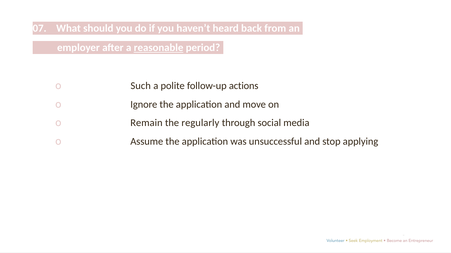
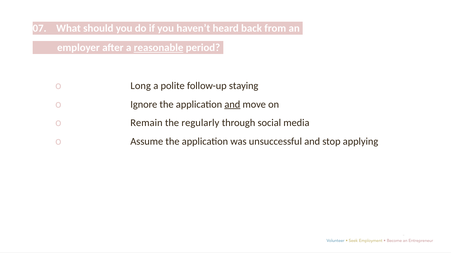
Such: Such -> Long (141, 86)
actions: actions -> staying (244, 86)
and underline: none -> present (232, 105)
